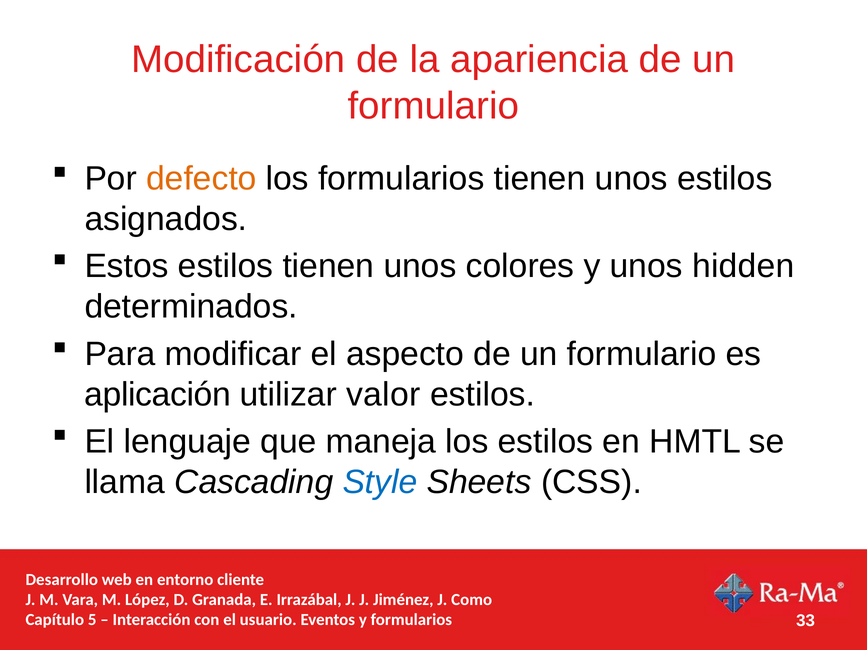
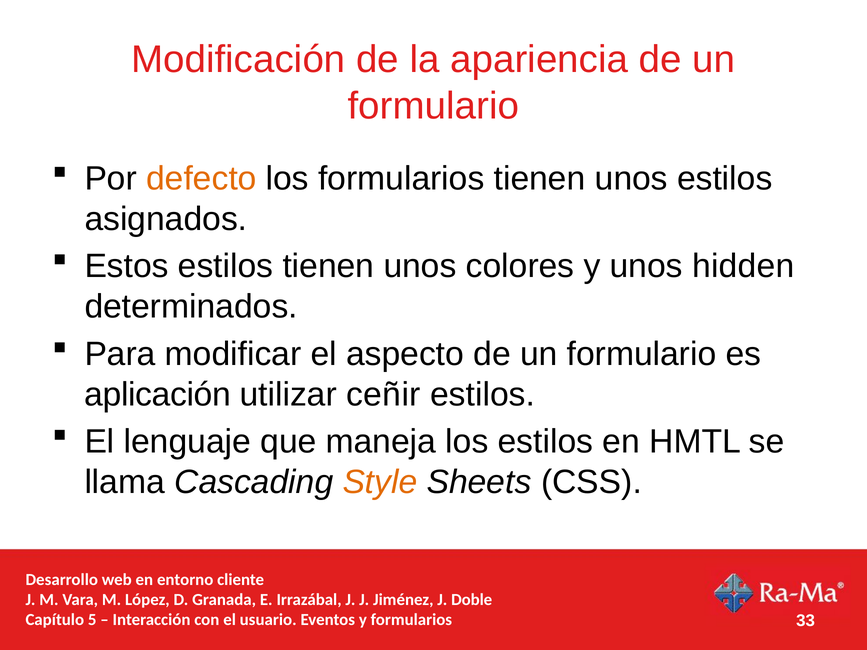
valor: valor -> ceñir (383, 395)
Style colour: blue -> orange (380, 482)
Como: Como -> Doble (472, 600)
